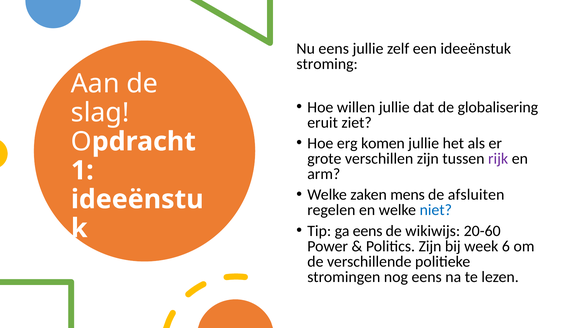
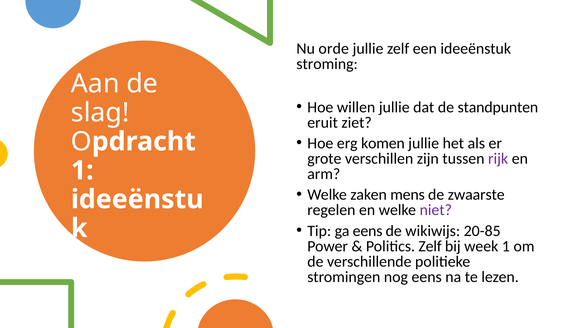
Nu eens: eens -> orde (334, 49)
globalisering: globalisering -> standpunten (498, 107)
afsluiten: afsluiten -> zwaarste (476, 195)
niet colour: blue -> purple (436, 210)
20-60: 20-60 -> 20-85 (482, 231)
Politics Zijn: Zijn -> Zelf (430, 247)
week 6: 6 -> 1 (506, 247)
